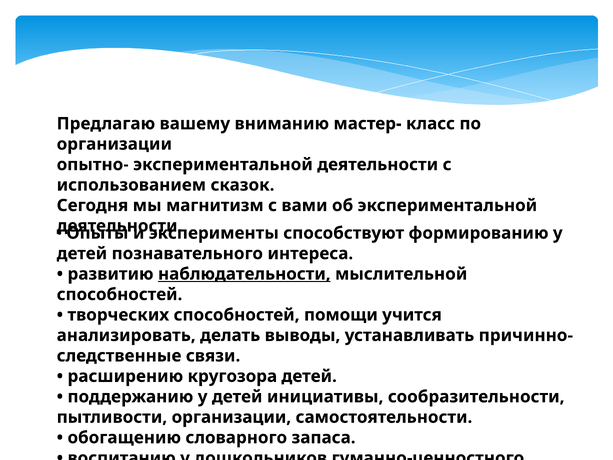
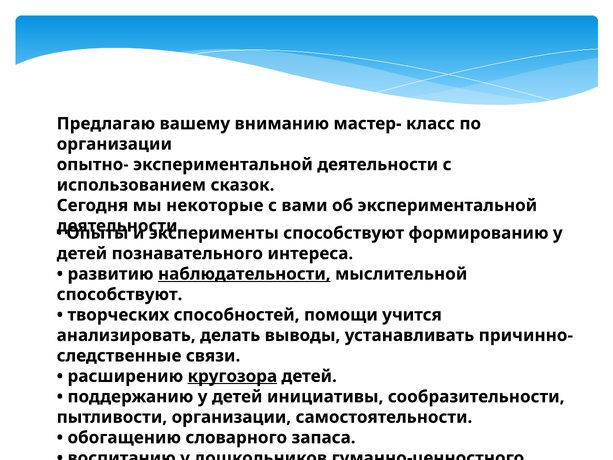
магнитизм: магнитизм -> некоторые (215, 205)
способностей: способностей -> способствуют (120, 294)
кругозора underline: none -> present (232, 376)
